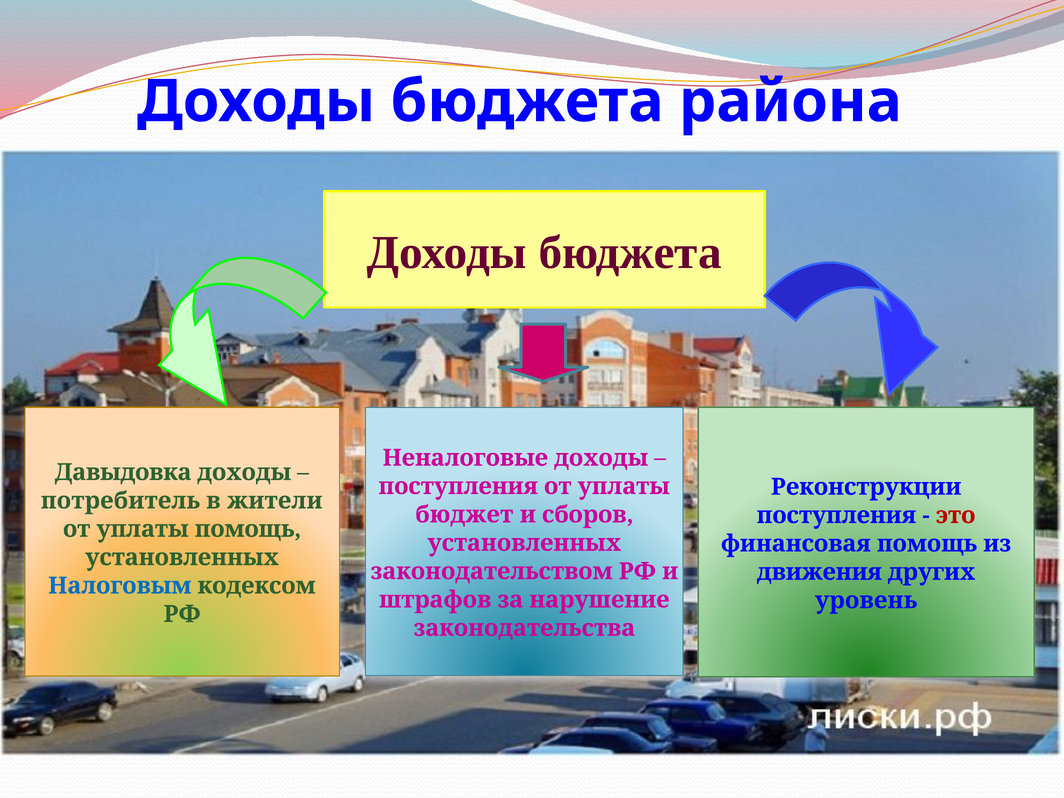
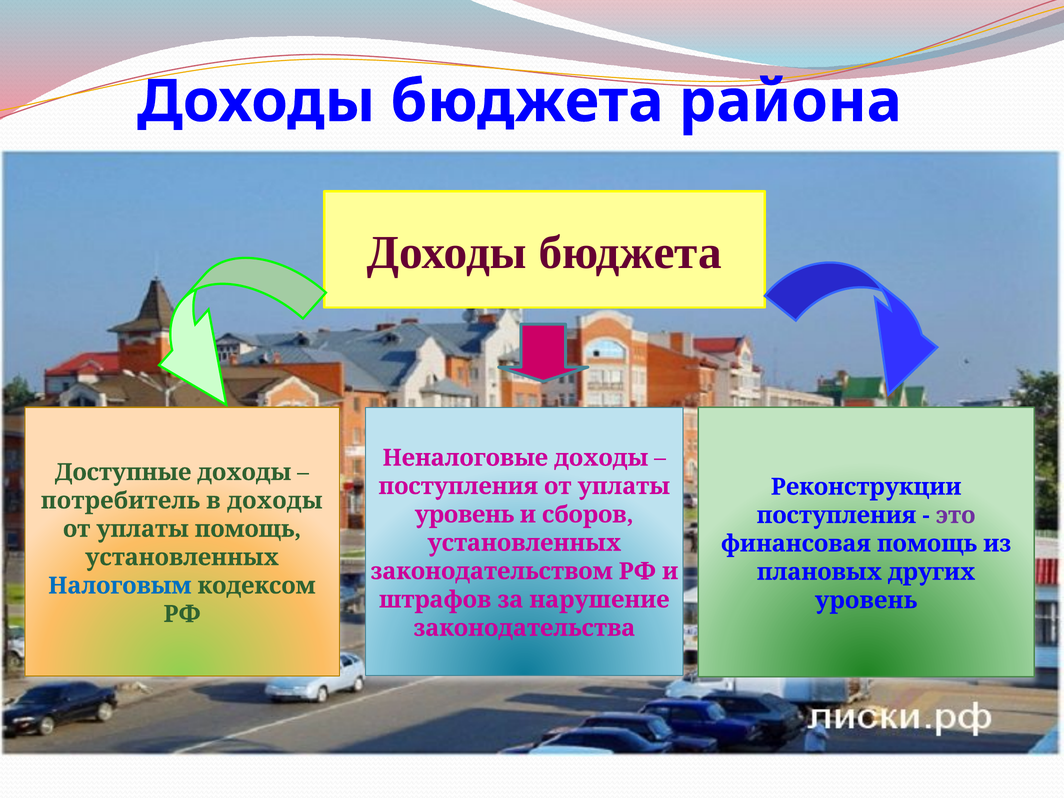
Давыдовка: Давыдовка -> Доступные (123, 472)
в жители: жители -> доходы (275, 501)
бюджет: бюджет -> уровень (465, 515)
это colour: red -> purple (956, 515)
движения: движения -> плановых (819, 572)
